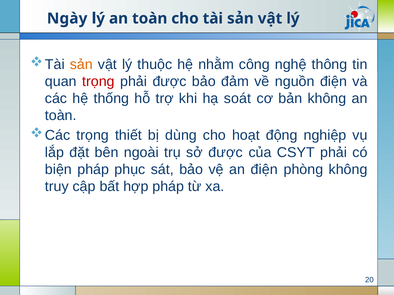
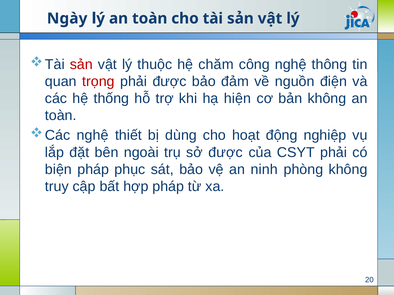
sản colour: orange -> red (81, 64)
nhằm: nhằm -> chăm (216, 64)
soát: soát -> hiện (237, 99)
trọng: trọng -> nghệ (93, 136)
an điện: điện -> ninh (264, 170)
